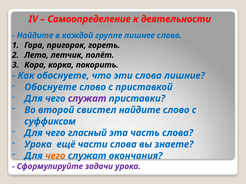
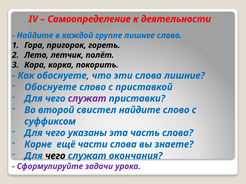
гласный: гласный -> указаны (87, 133)
Урока: Урока -> Корне (38, 145)
чего colour: orange -> black (55, 156)
